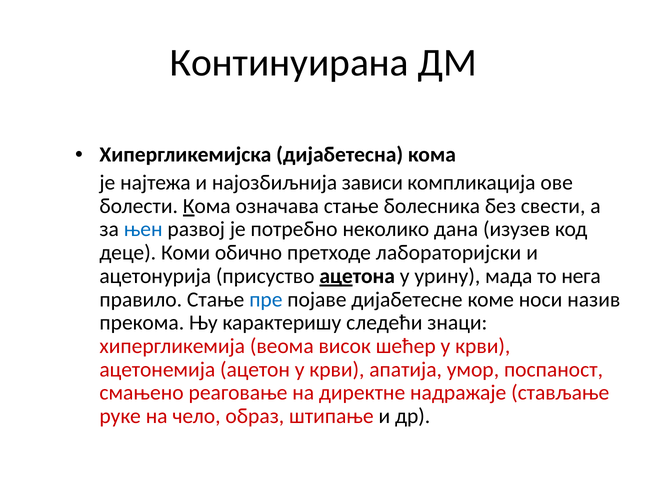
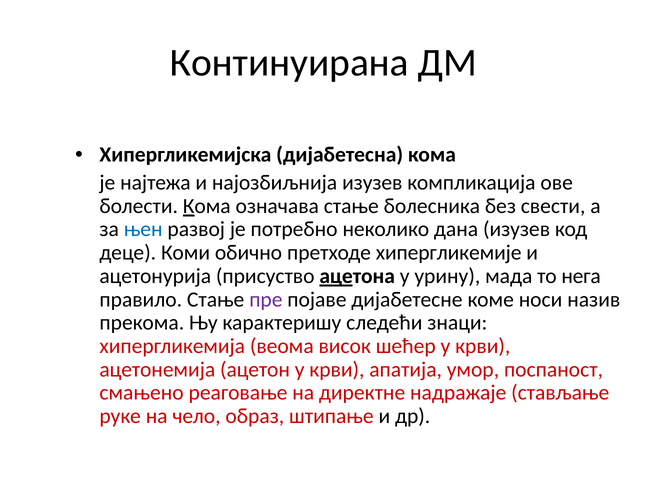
најозбиљнија зависи: зависи -> изузев (372, 183)
лабораторијски: лабораторијски -> хипергликемије (449, 253)
пре colour: blue -> purple (266, 300)
